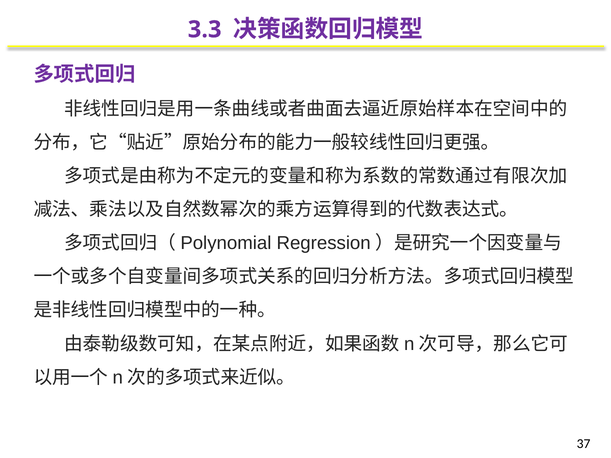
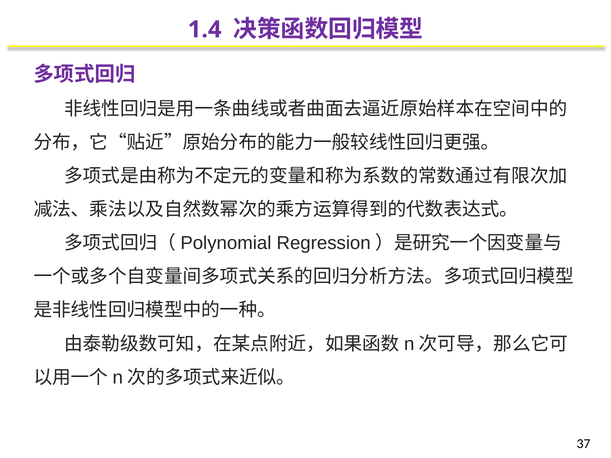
3.3: 3.3 -> 1.4 (205, 29)
